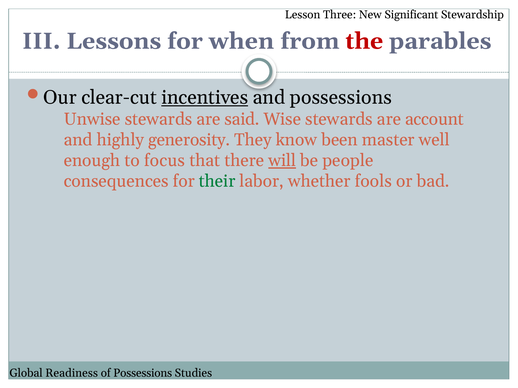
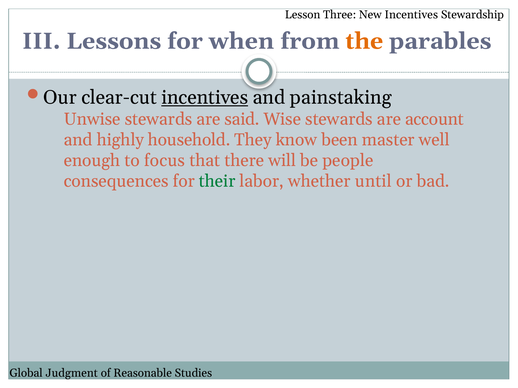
New Significant: Significant -> Incentives (411, 15)
the colour: red -> orange (364, 41)
and possessions: possessions -> painstaking (341, 98)
generosity: generosity -> household (189, 140)
will underline: present -> none (282, 161)
fools: fools -> until (373, 181)
Readiness: Readiness -> Judgment (72, 374)
of Possessions: Possessions -> Reasonable (143, 374)
